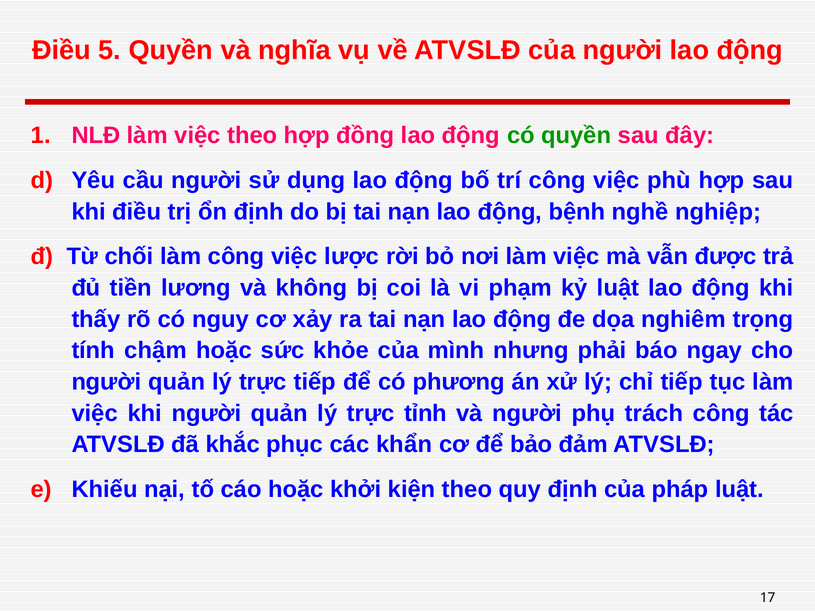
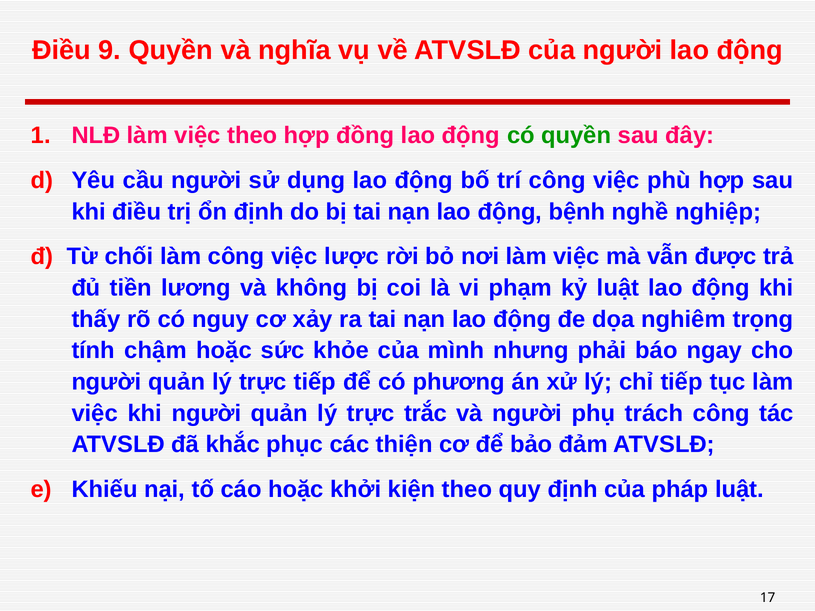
5: 5 -> 9 (110, 50)
tỉnh: tỉnh -> trắc (425, 413)
khẩn: khẩn -> thiện (404, 445)
